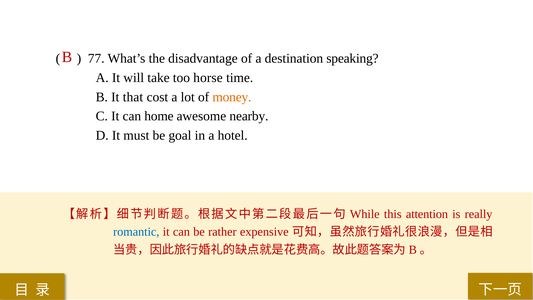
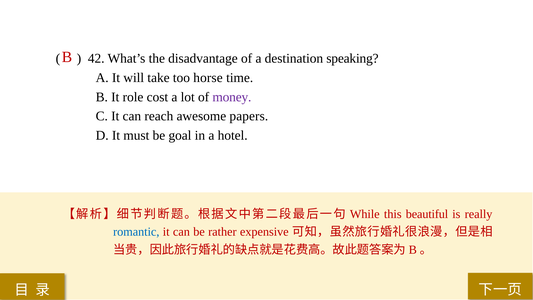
77: 77 -> 42 (96, 59)
that: that -> role (133, 97)
money colour: orange -> purple (232, 97)
home: home -> reach (159, 116)
nearby: nearby -> papers (249, 116)
attention: attention -> beautiful (427, 214)
